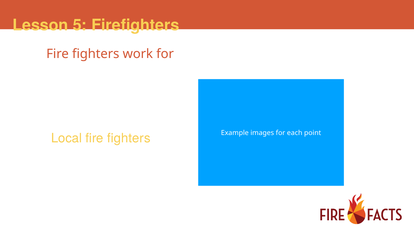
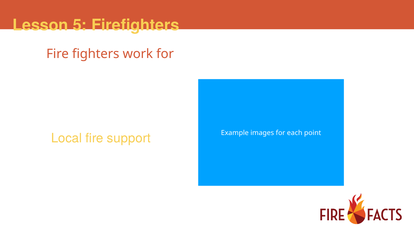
Local fire fighters: fighters -> support (129, 138)
